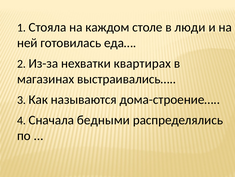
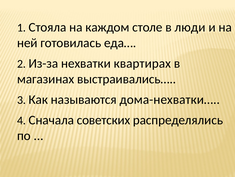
дома-строение…: дома-строение… -> дома-нехватки… (170, 99)
бедными: бедными -> советских (103, 120)
